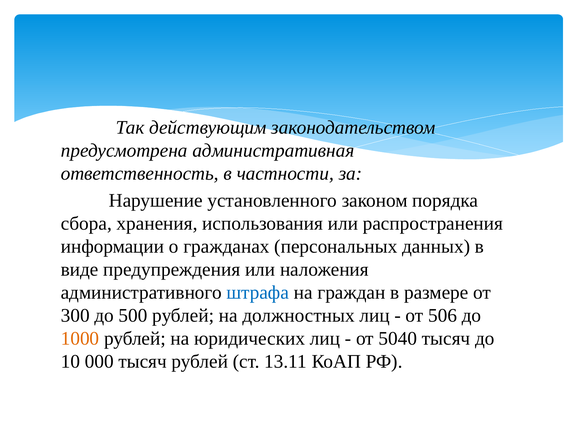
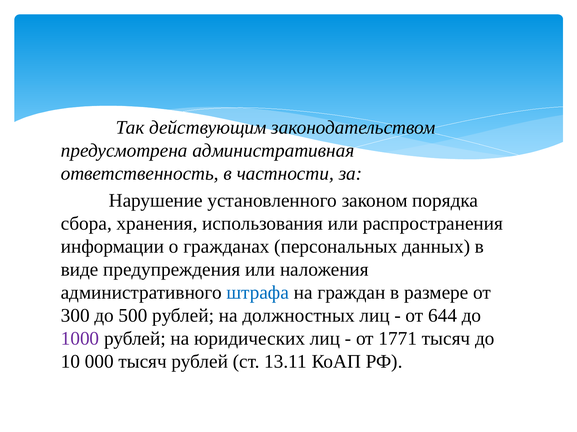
506: 506 -> 644 (443, 316)
1000 colour: orange -> purple (80, 339)
5040: 5040 -> 1771 (398, 339)
